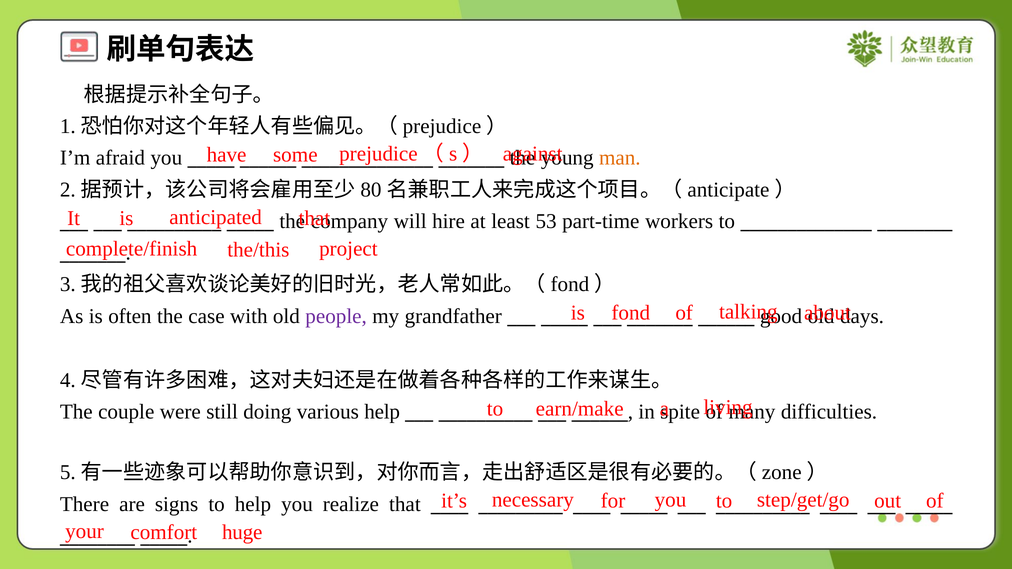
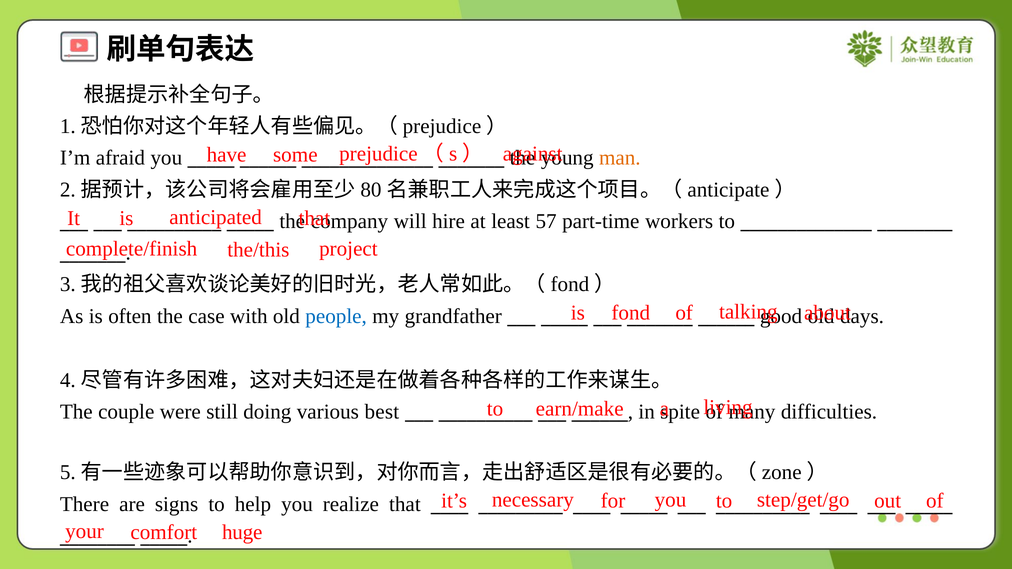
53: 53 -> 57 (546, 221)
people colour: purple -> blue (336, 316)
various help: help -> best (382, 412)
